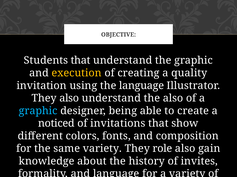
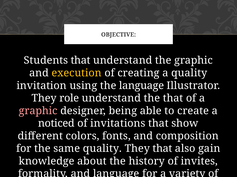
They also: also -> role (69, 99)
the also: also -> that (173, 99)
graphic colour: light blue -> pink (38, 111)
same variety: variety -> quality (102, 149)
They role: role -> that (162, 149)
